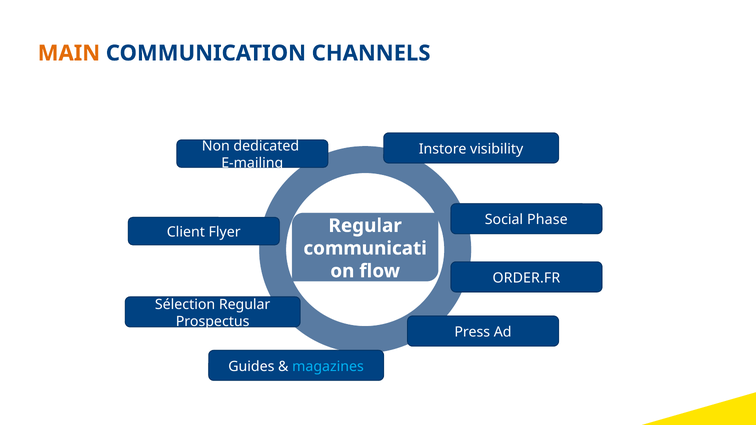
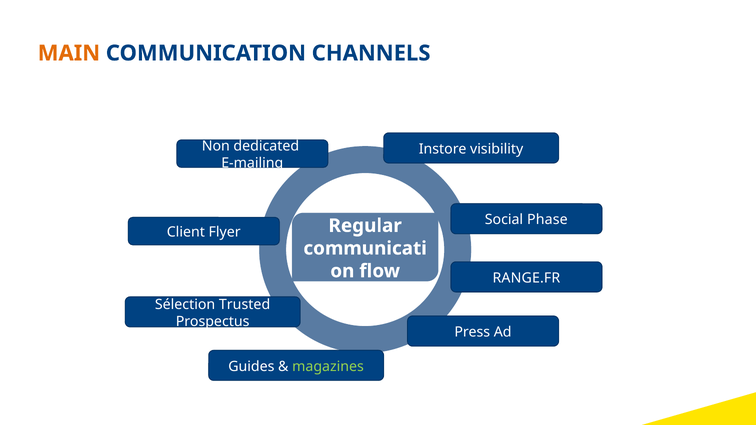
ORDER.FR: ORDER.FR -> RANGE.FR (526, 278)
Sélection Regular: Regular -> Trusted (245, 305)
magazines colour: light blue -> light green (328, 367)
